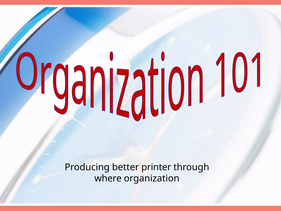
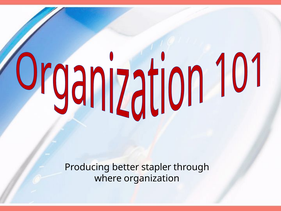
printer: printer -> stapler (156, 167)
